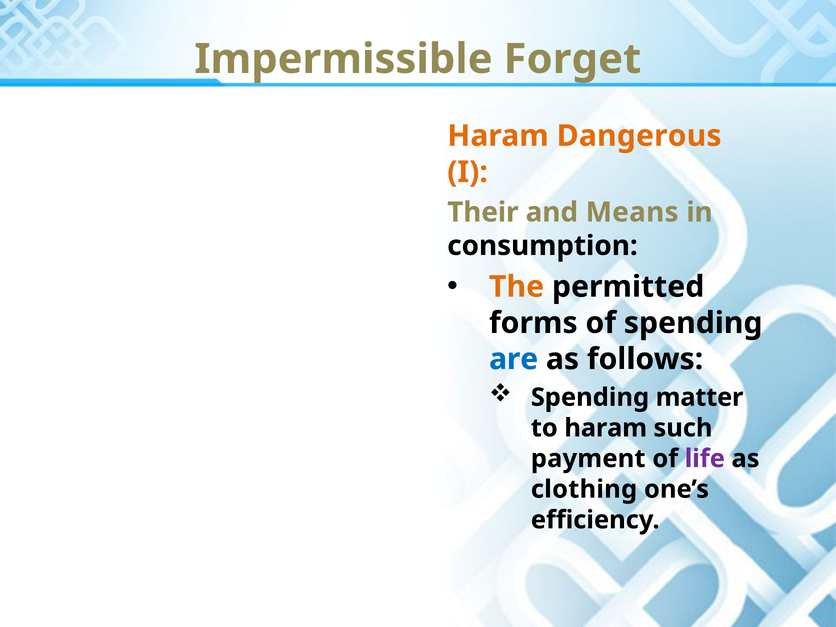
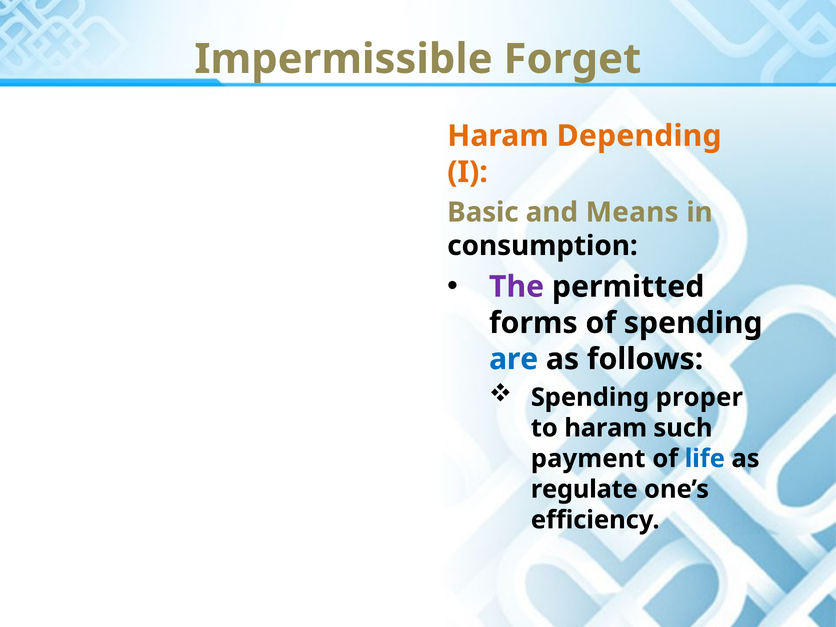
Dangerous: Dangerous -> Depending (639, 136)
Their: Their -> Basic (483, 212)
The colour: orange -> purple (517, 287)
matter: matter -> proper (699, 397)
life colour: purple -> blue (705, 459)
clothing: clothing -> regulate (584, 489)
